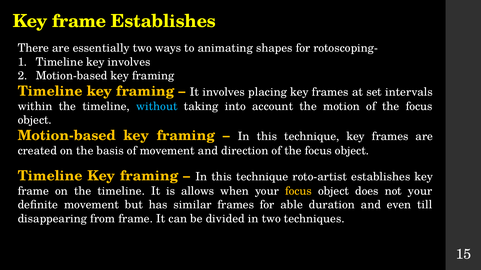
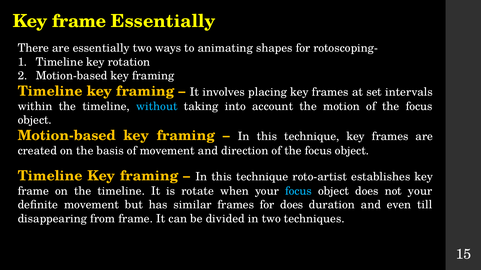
frame Establishes: Establishes -> Essentially (163, 21)
key involves: involves -> rotation (129, 62)
allows: allows -> rotate (198, 191)
focus colour: yellow -> light blue (299, 191)
for able: able -> does (292, 205)
